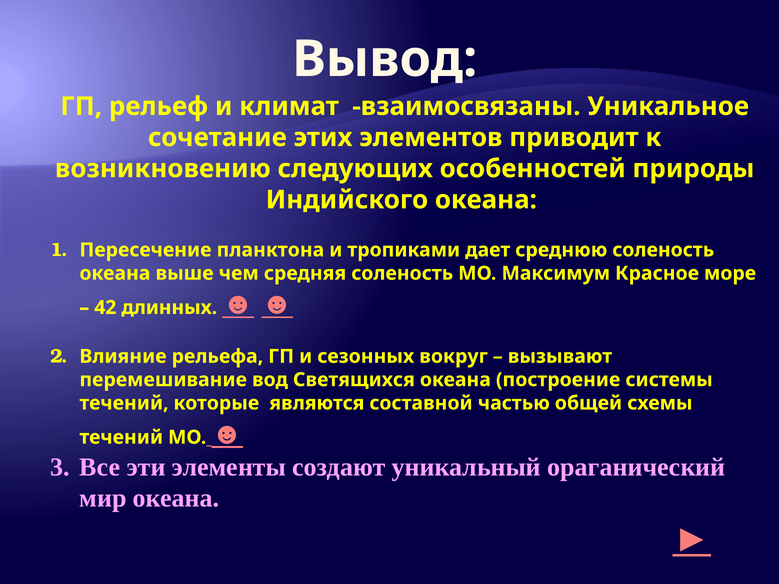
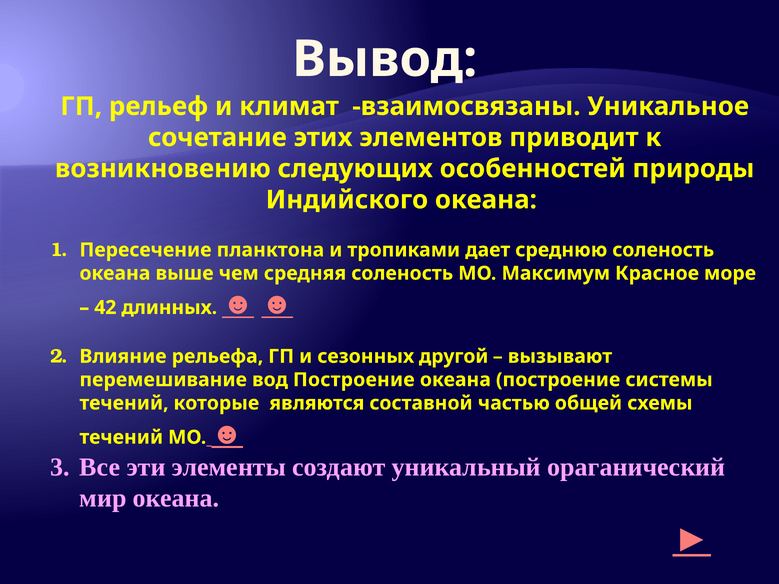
вокруг: вокруг -> другой (454, 357)
вод Светящихся: Светящихся -> Построение (354, 380)
